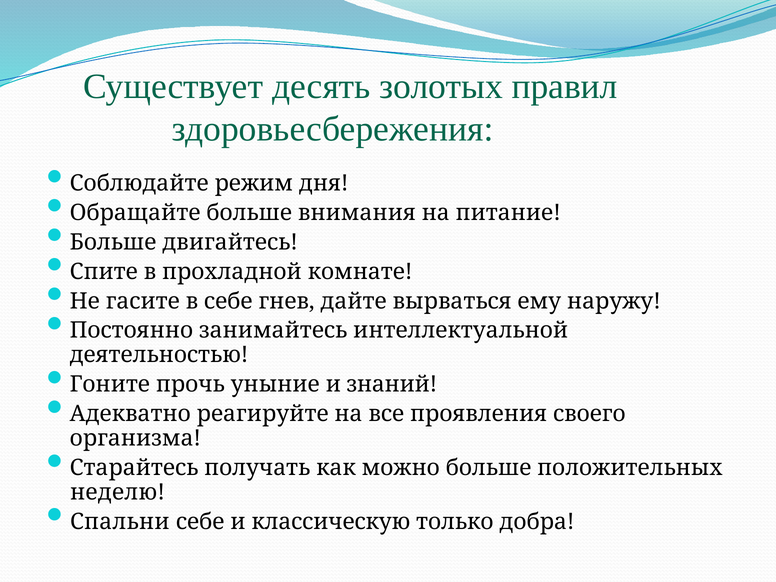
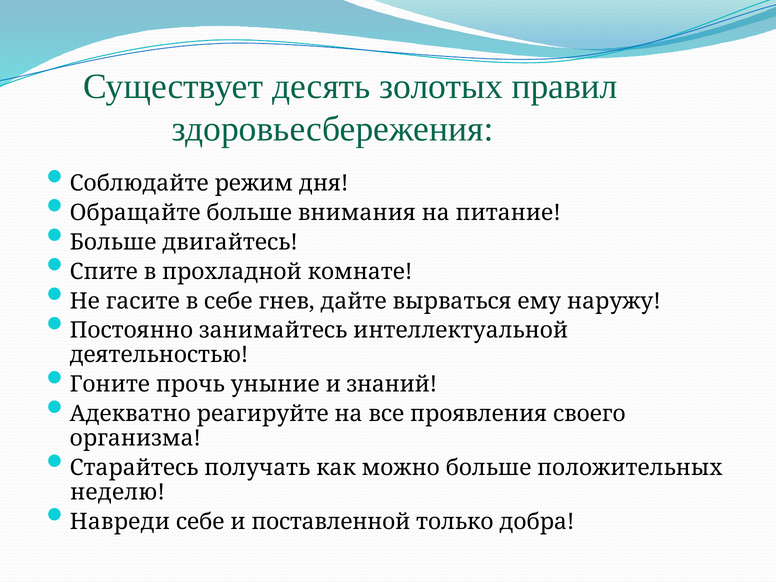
Спальни: Спальни -> Навреди (120, 522)
классическую: классическую -> поставленной (331, 522)
